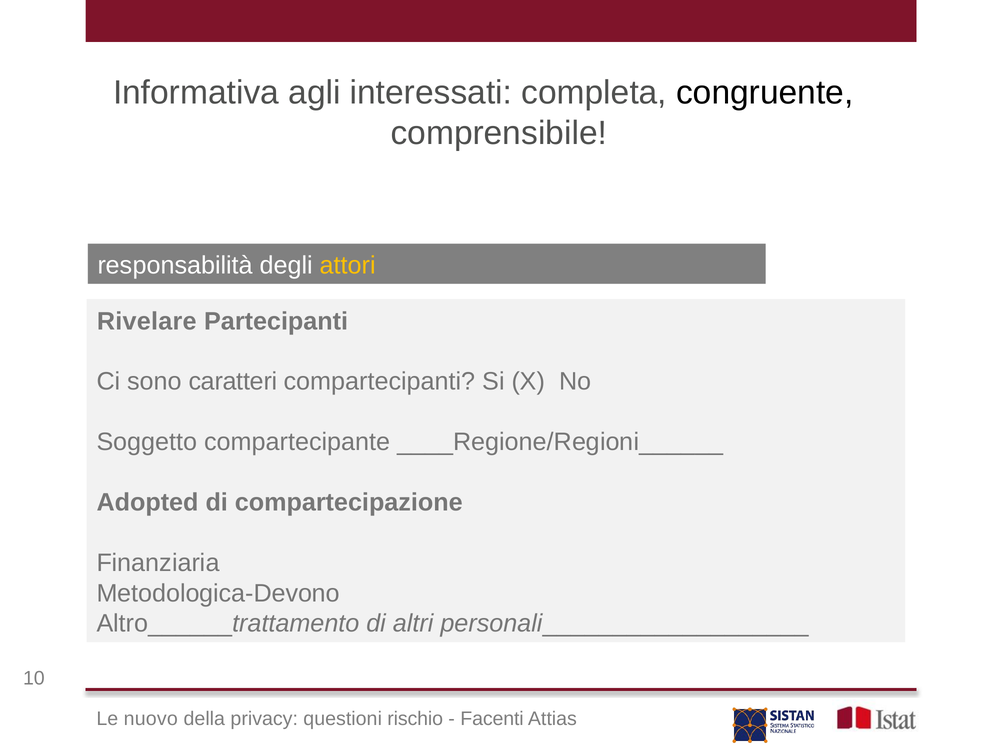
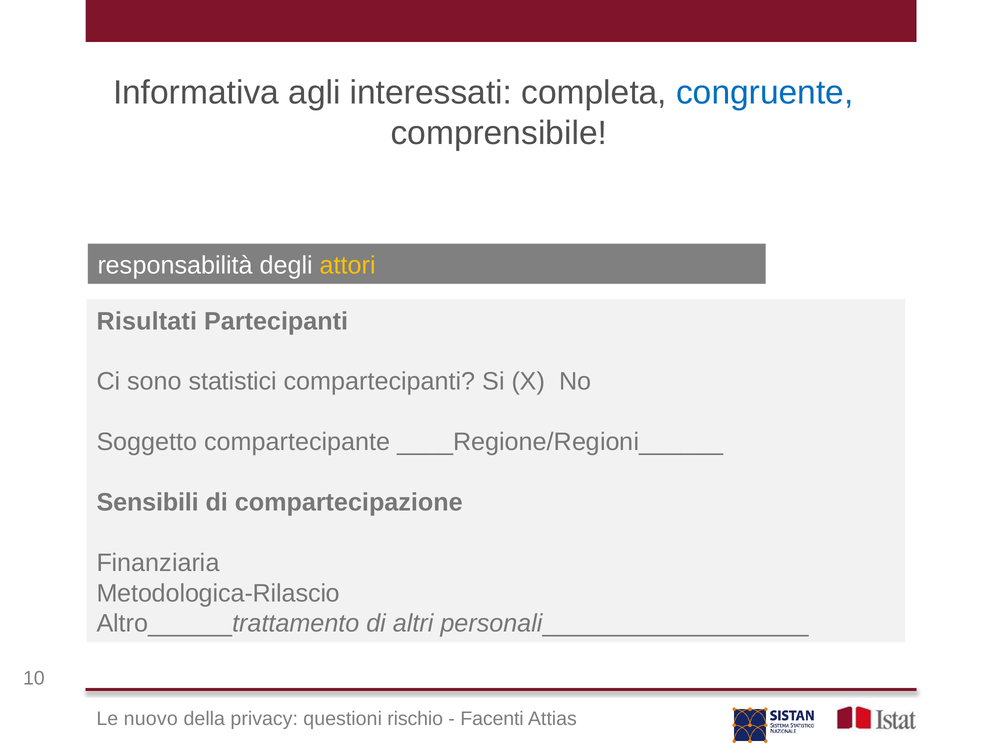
congruente colour: black -> blue (765, 93)
Rivelare: Rivelare -> Risultati (147, 321)
caratteri: caratteri -> statistici (233, 381)
Adopted: Adopted -> Sensibili (148, 502)
Metodologica-Devono: Metodologica-Devono -> Metodologica-Rilascio (218, 593)
